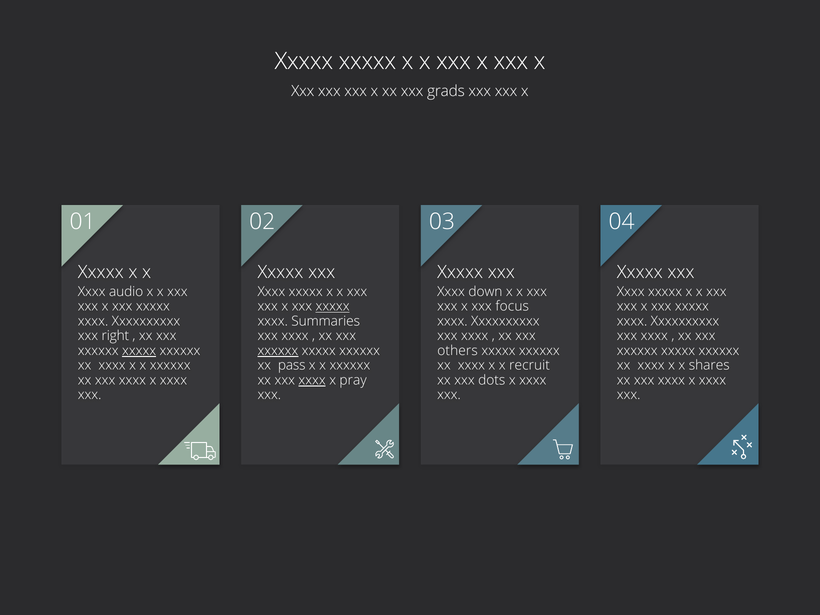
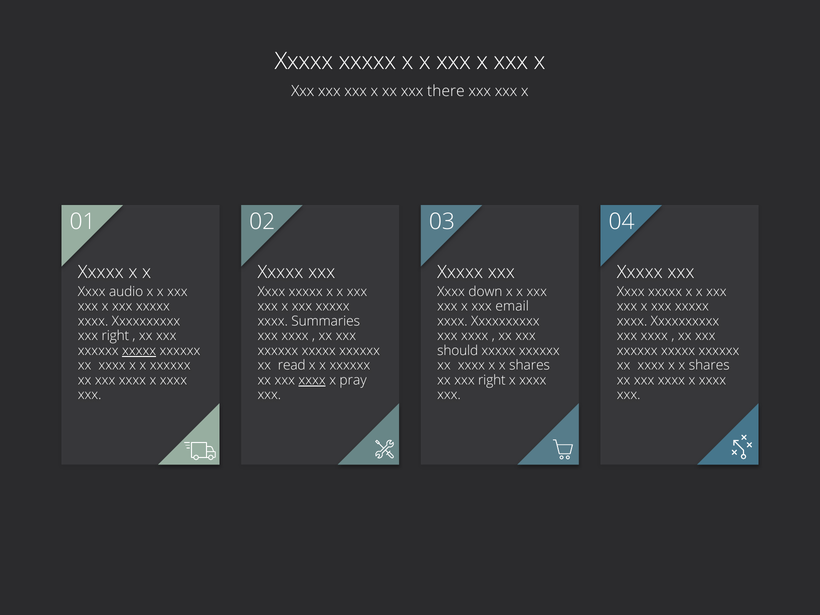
grads: grads -> there (446, 91)
xxxxx underline: present -> none (333, 306)
focus: focus -> email (512, 306)
xxxxxx underline: present -> none (278, 351)
others: others -> should (458, 351)
pass: pass -> read (292, 365)
recruit: recruit -> shares (530, 365)
xx xxx dots: dots -> right (492, 380)
